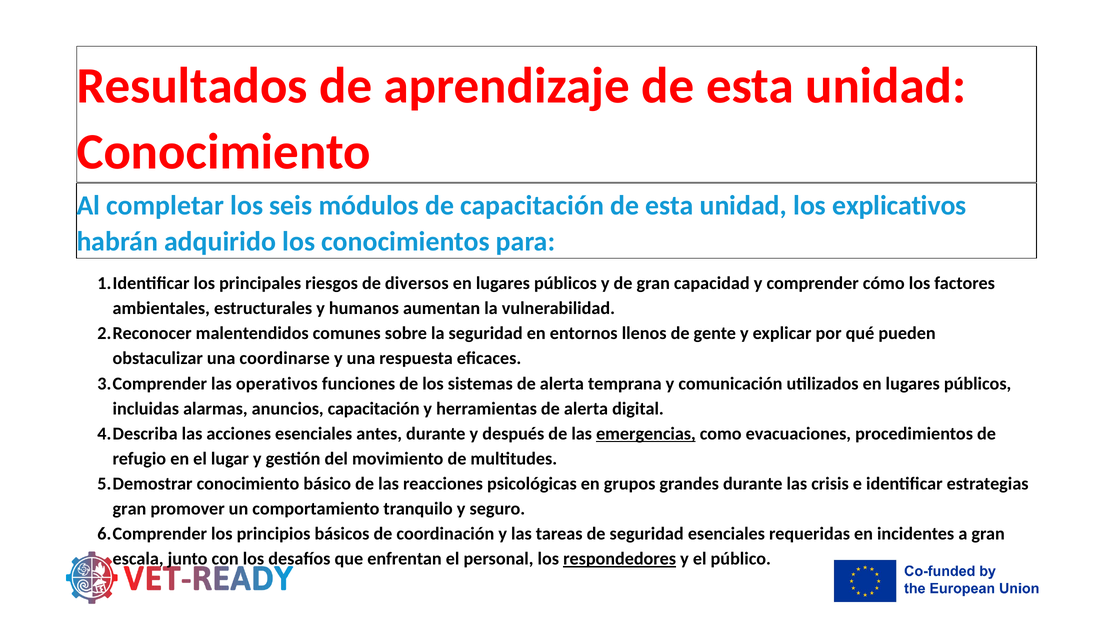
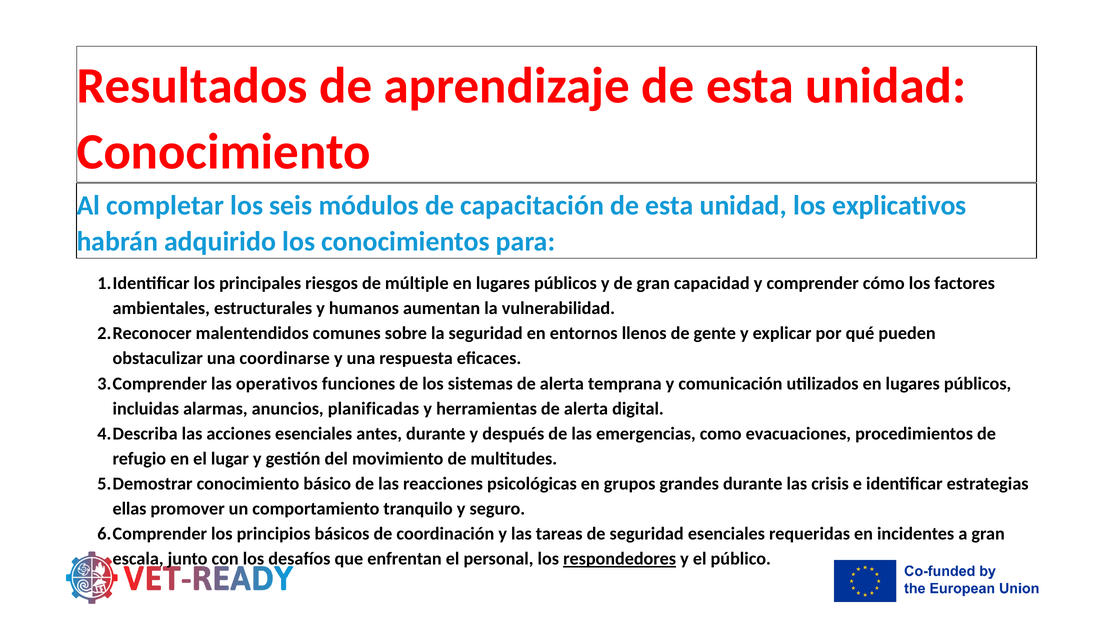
diversos: diversos -> múltiple (417, 283)
anuncios capacitación: capacitación -> planificadas (373, 409)
emergencias underline: present -> none (646, 434)
gran: gran -> ellas (130, 509)
